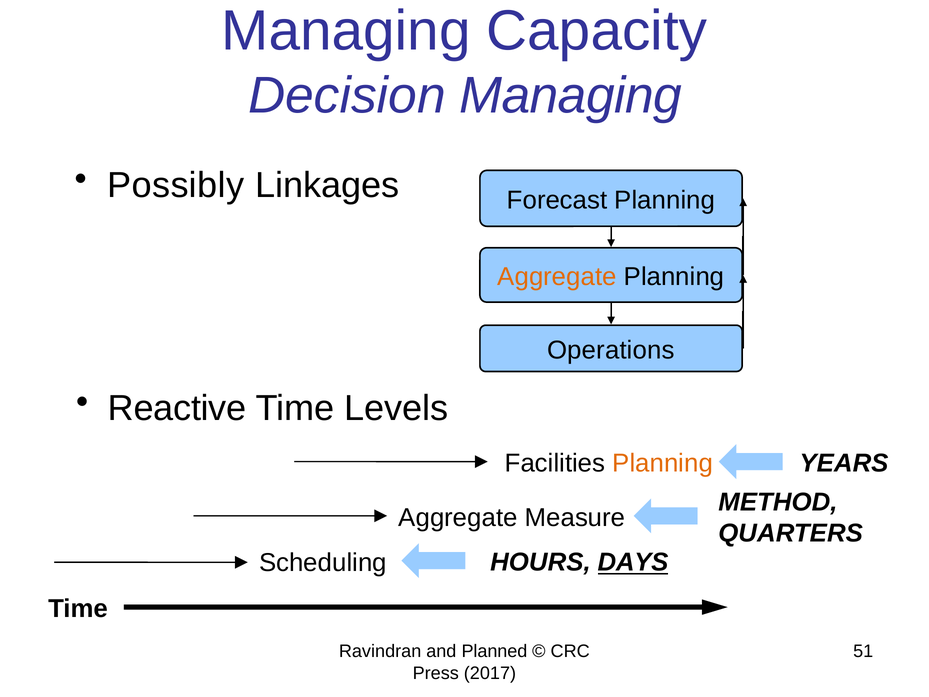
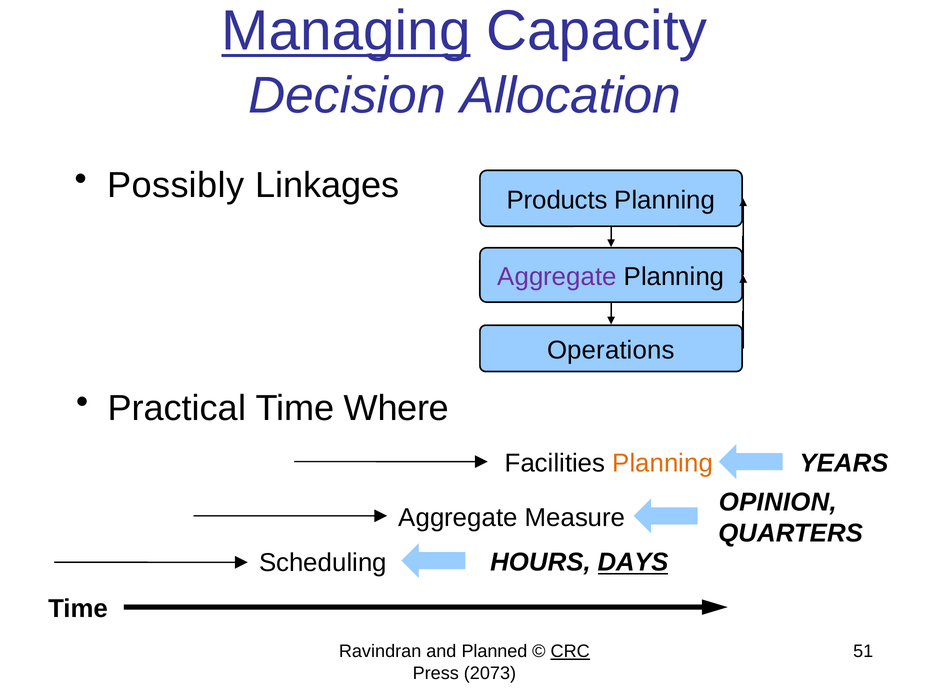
Managing underline: none -> present (346, 31)
Decision Managing: Managing -> Allocation (571, 96)
Forecast: Forecast -> Products (557, 200)
Aggregate colour: orange -> purple (557, 277)
Reactive: Reactive -> Practical (177, 408)
Levels: Levels -> Where (396, 408)
METHOD: METHOD -> OPINION (778, 502)
CRC underline: none -> present (570, 651)
2017: 2017 -> 2073 (490, 673)
